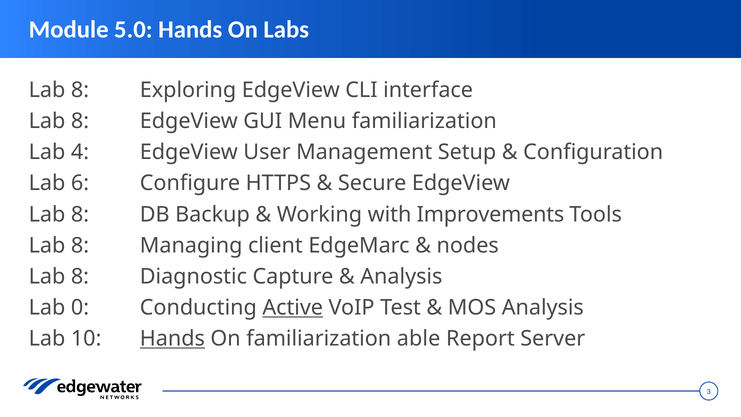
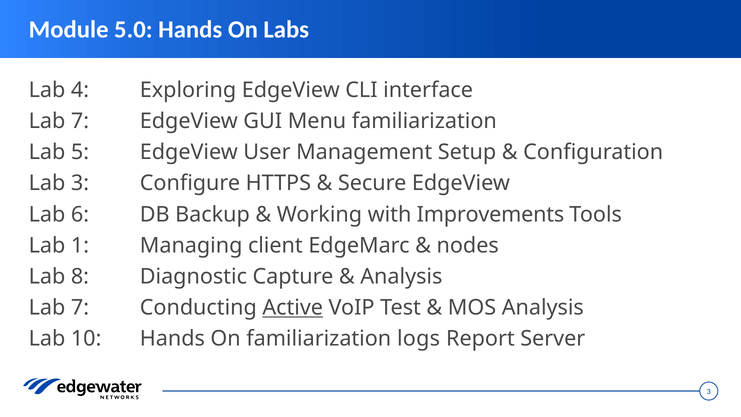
8: 8 -> 4 (80, 90)
8: 8 -> 7 (80, 121)
4: 4 -> 5 (80, 152)
Lab 6: 6 -> 3 (80, 183)
8: 8 -> 6 (80, 214)
8: 8 -> 1 (80, 245)
0: 0 -> 7 (80, 308)
Hands underline: present -> none (172, 339)
able: able -> logs (419, 339)
